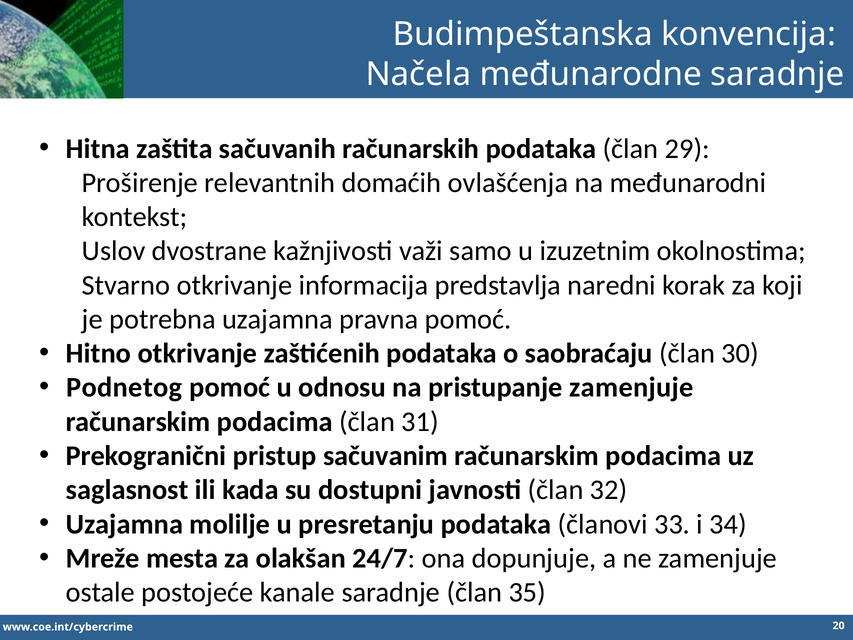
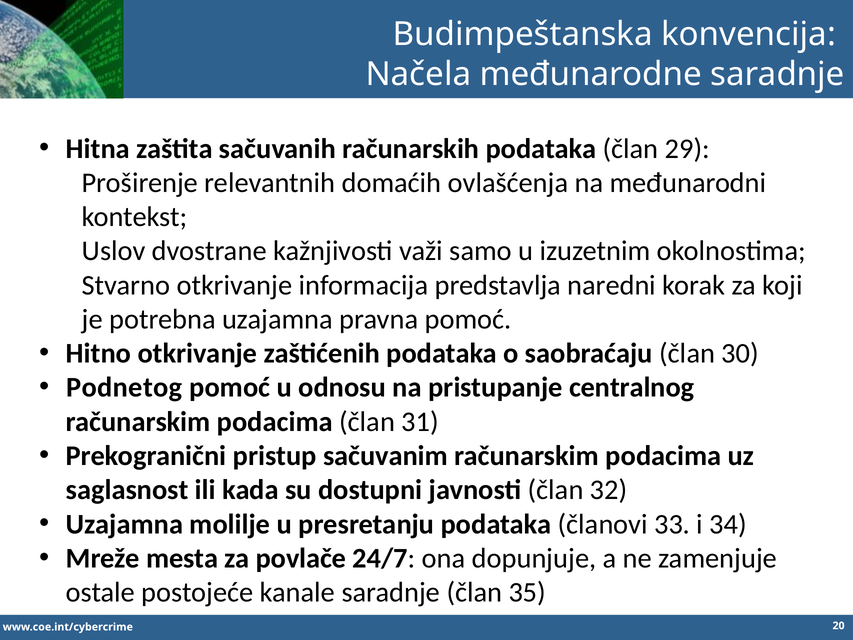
pristupanje zamenjuje: zamenjuje -> centralnog (632, 387)
olakšan: olakšan -> povlače (301, 558)
